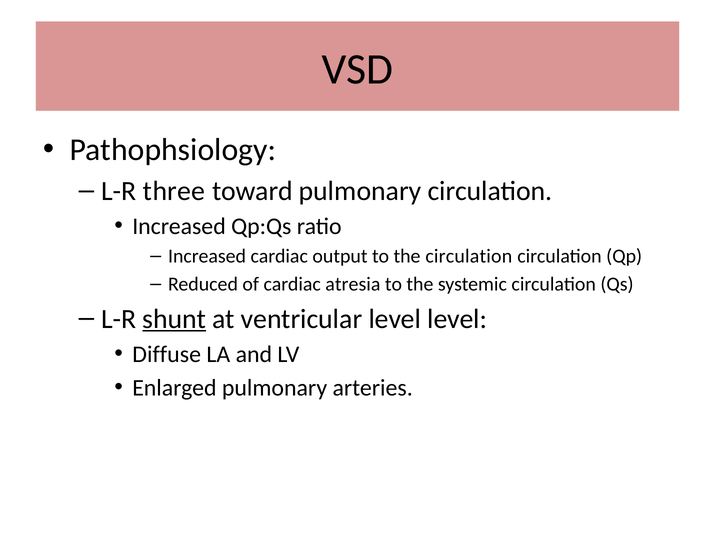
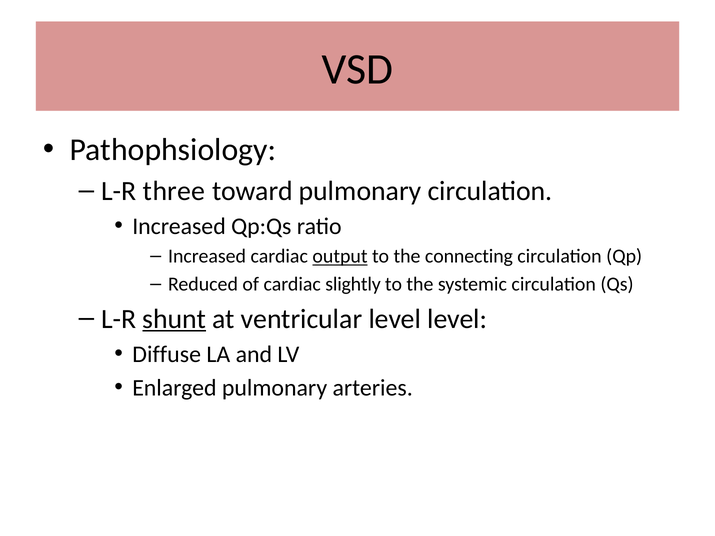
output underline: none -> present (340, 256)
the circulation: circulation -> connecting (469, 256)
atresia: atresia -> slightly (353, 284)
